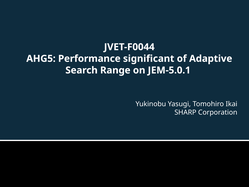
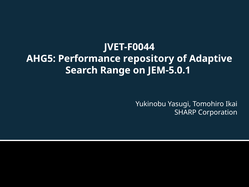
significant: significant -> repository (149, 59)
